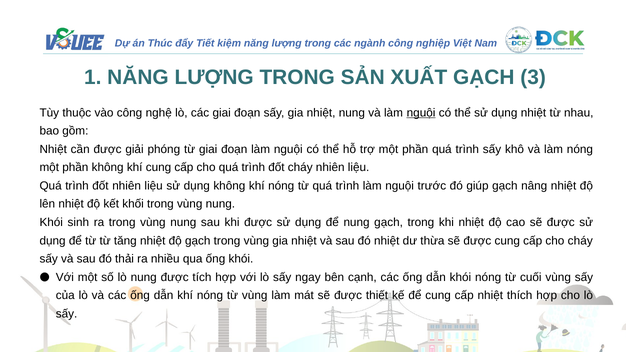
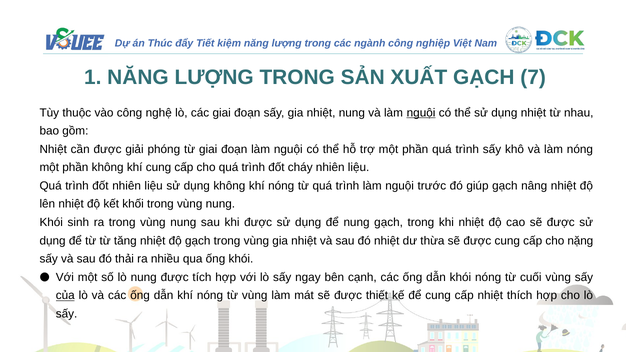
3: 3 -> 7 (533, 77)
cho cháy: cháy -> nặng (580, 241)
của underline: none -> present (65, 296)
